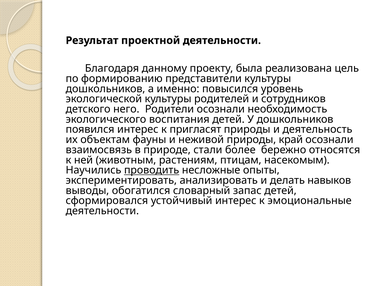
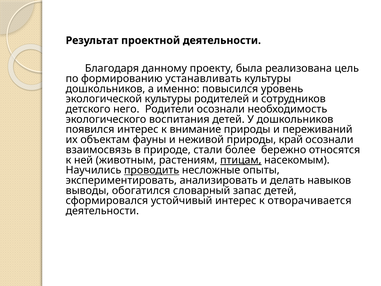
представители: представители -> устанавливать (203, 79)
пригласят: пригласят -> внимание (195, 129)
деятельность: деятельность -> переживаний (318, 129)
птицам underline: none -> present (241, 160)
эмоциональные: эмоциональные -> отворачивается (310, 201)
